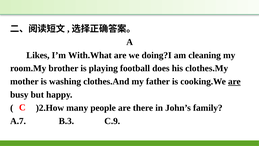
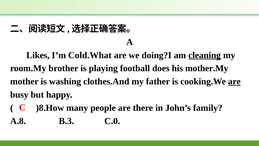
With.What: With.What -> Cold.What (90, 55)
cleaning underline: none -> present (205, 55)
clothes.My: clothes.My -> mother.My (207, 68)
)2.How: )2.How -> )8.How (50, 108)
A.7: A.7 -> A.8 (18, 121)
C.9: C.9 -> C.0 (112, 121)
